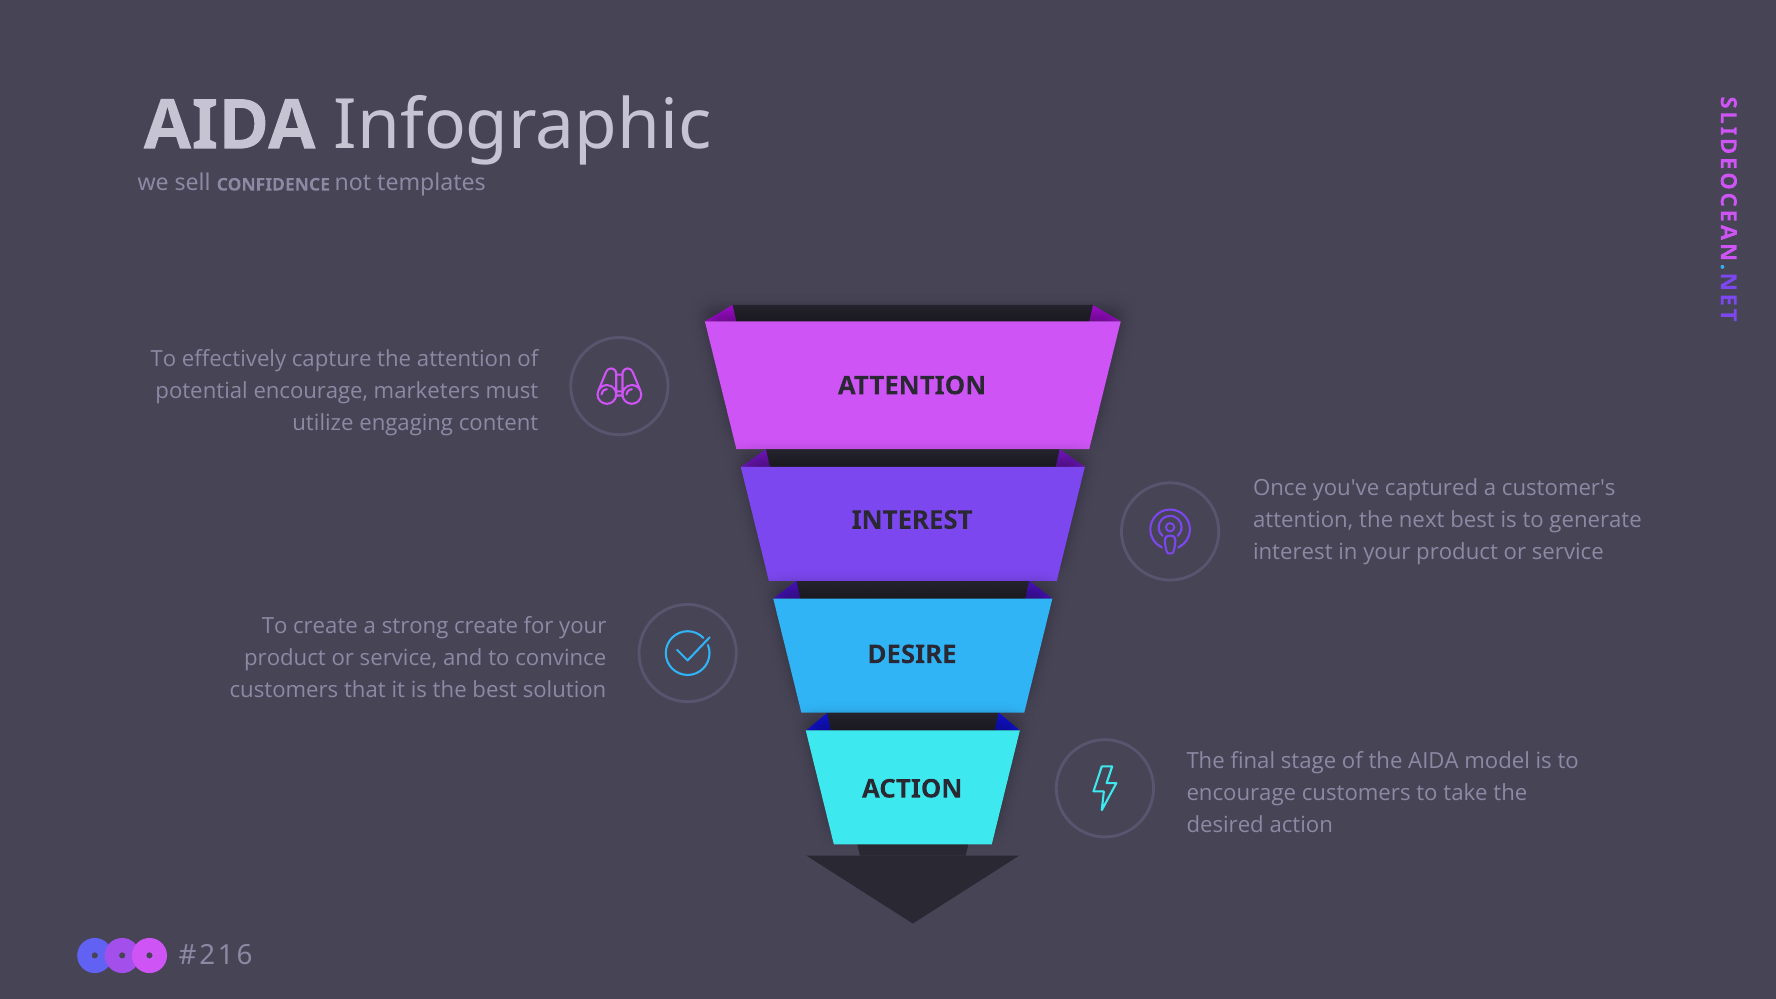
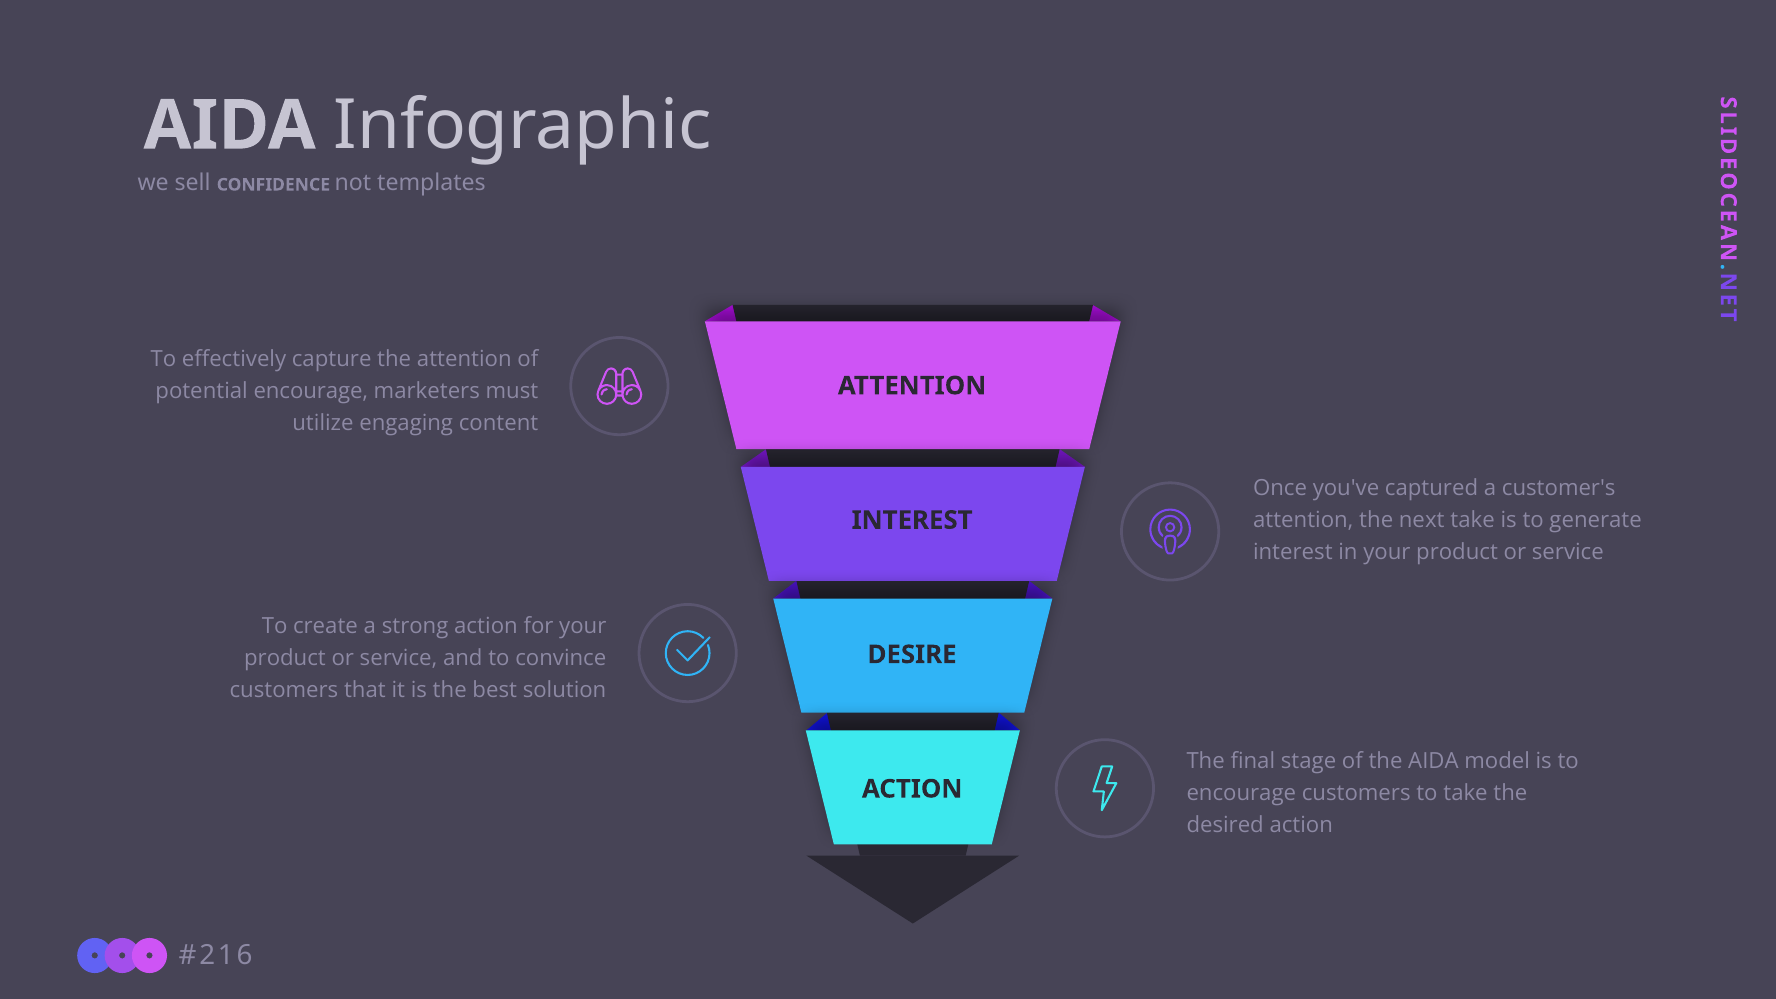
next best: best -> take (1473, 520)
strong create: create -> action (486, 626)
